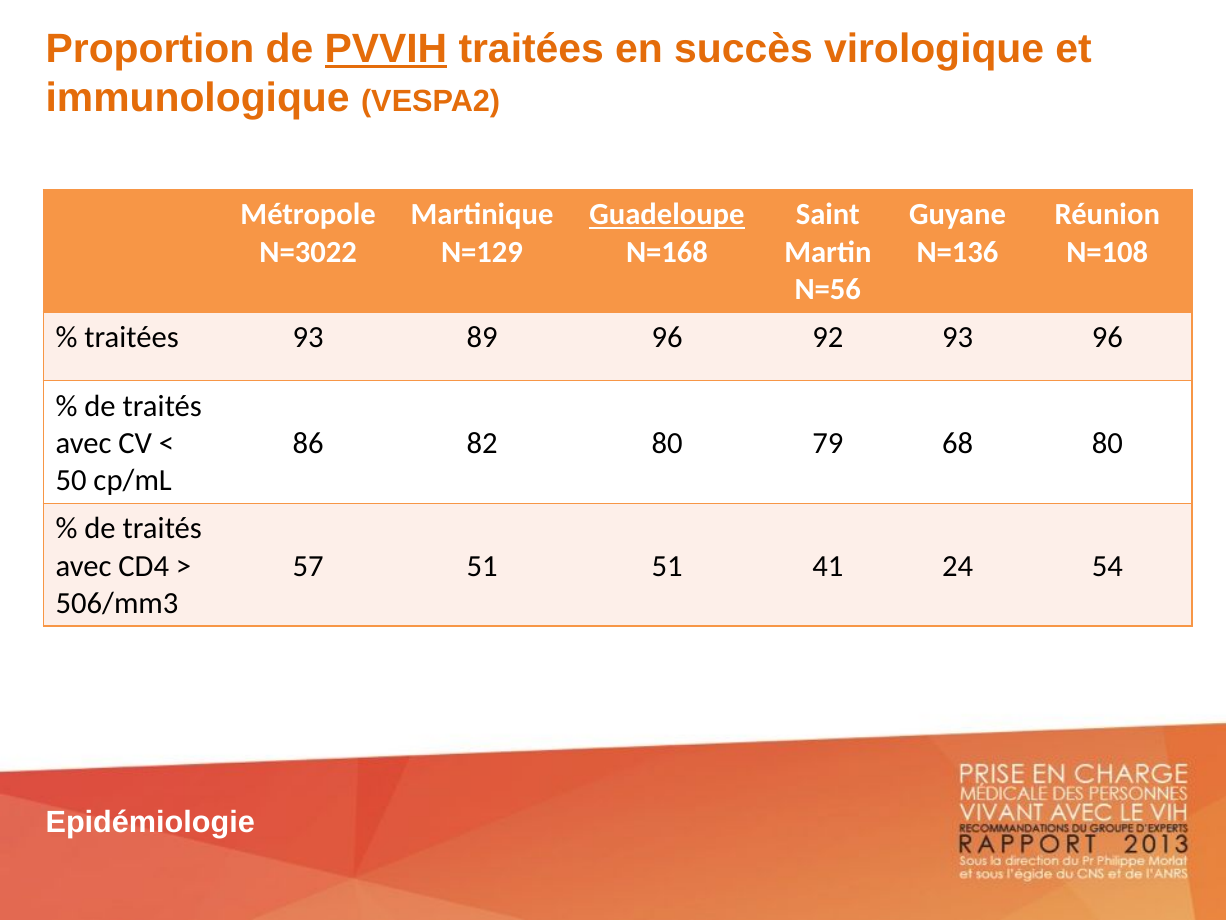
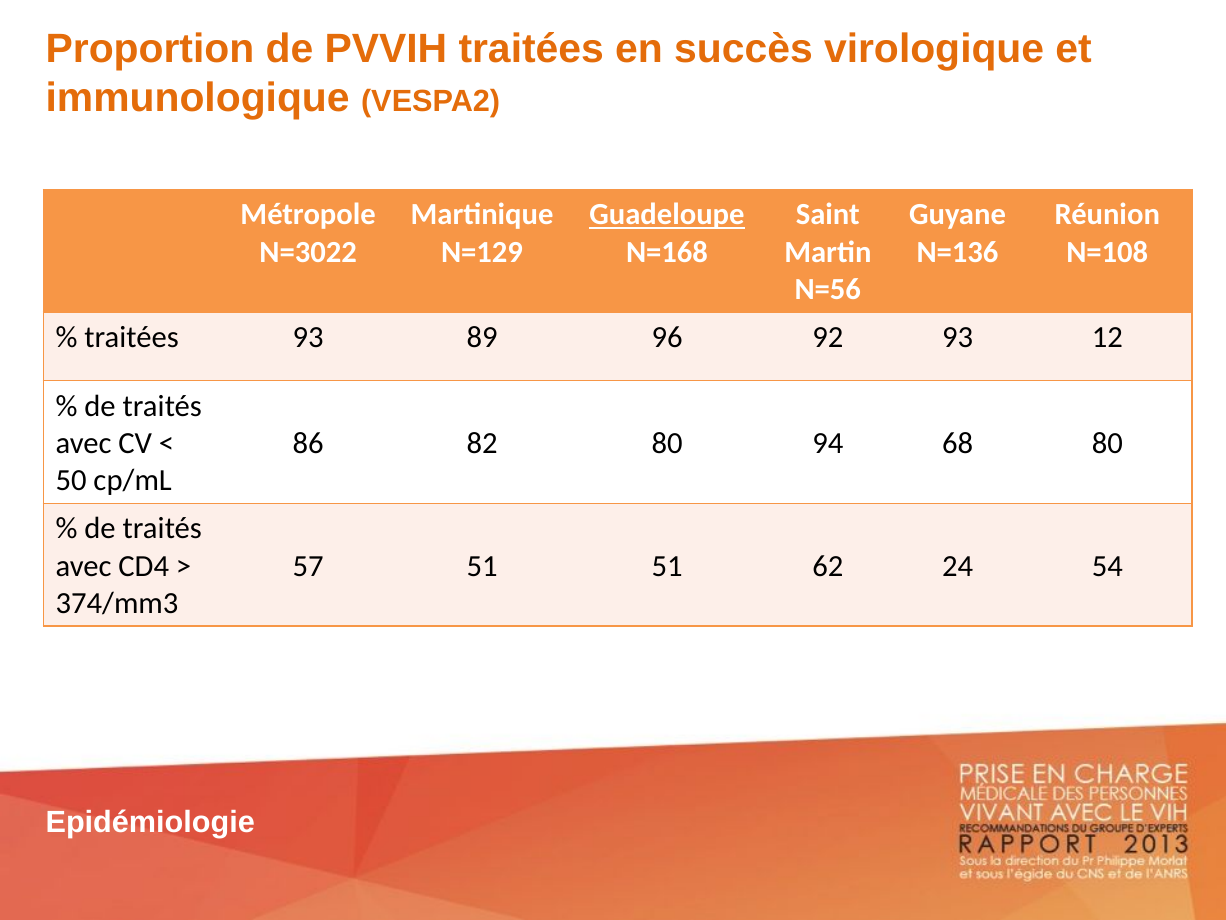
PVVIH underline: present -> none (386, 49)
93 96: 96 -> 12 (1107, 337)
79: 79 -> 94 (828, 443)
41: 41 -> 62 (828, 566)
506/mm3: 506/mm3 -> 374/mm3 (117, 603)
